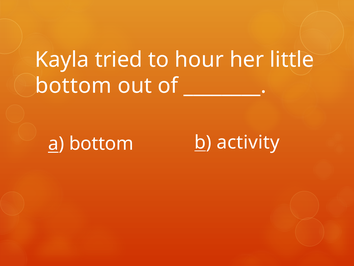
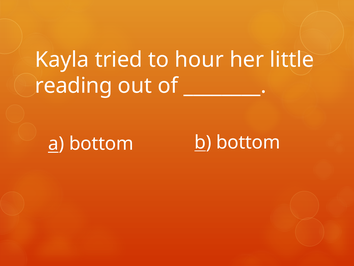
bottom: bottom -> reading (74, 85)
b activity: activity -> bottom (248, 142)
